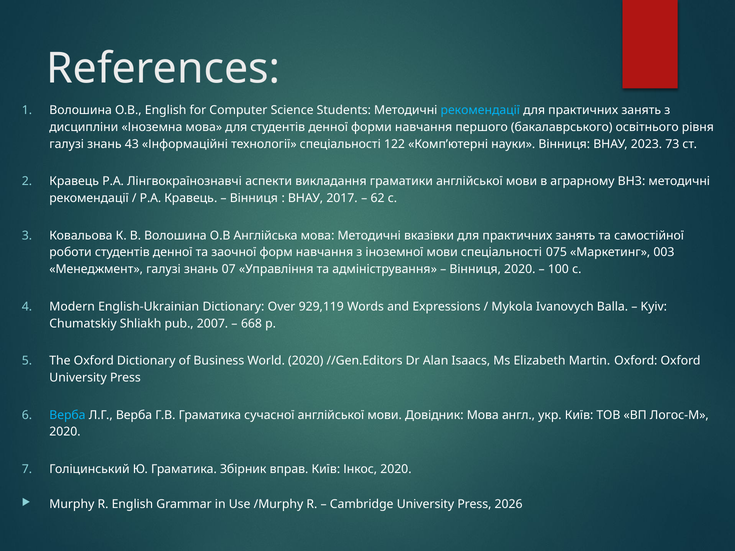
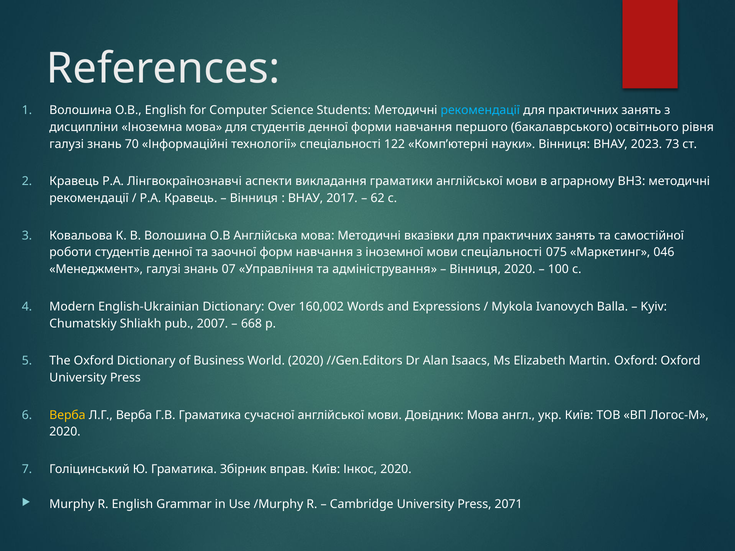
43: 43 -> 70 (132, 144)
003: 003 -> 046 (664, 253)
929,119: 929,119 -> 160,002 (321, 307)
Верба colour: light blue -> yellow (67, 415)
2026: 2026 -> 2071 (509, 505)
